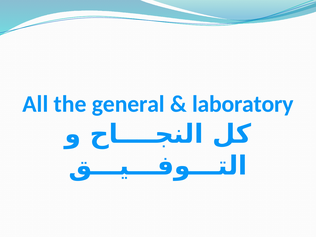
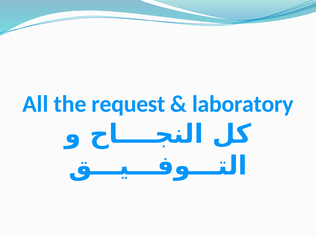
general: general -> request (128, 104)
